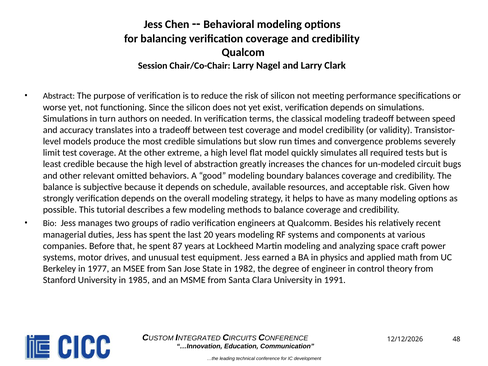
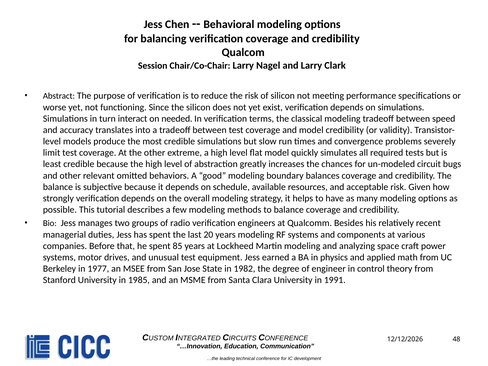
authors: authors -> interact (133, 119)
87: 87 -> 85 (178, 246)
